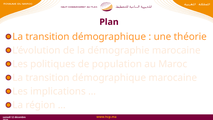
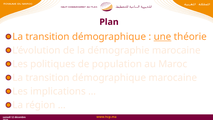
une underline: none -> present (162, 37)
